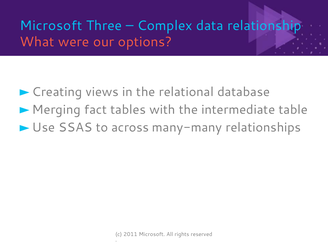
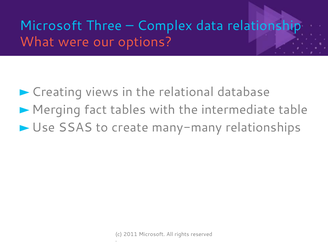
across: across -> create (130, 128)
